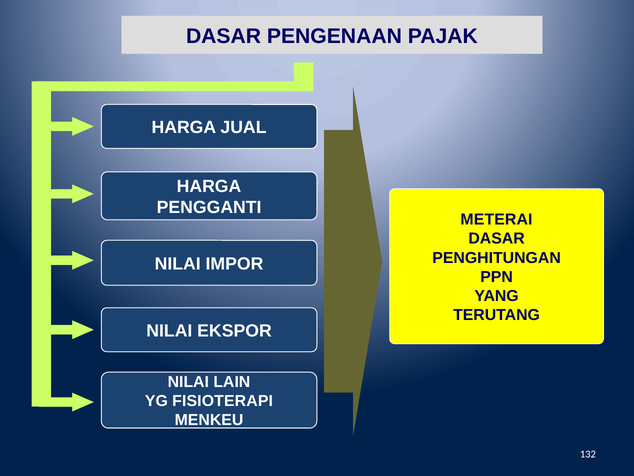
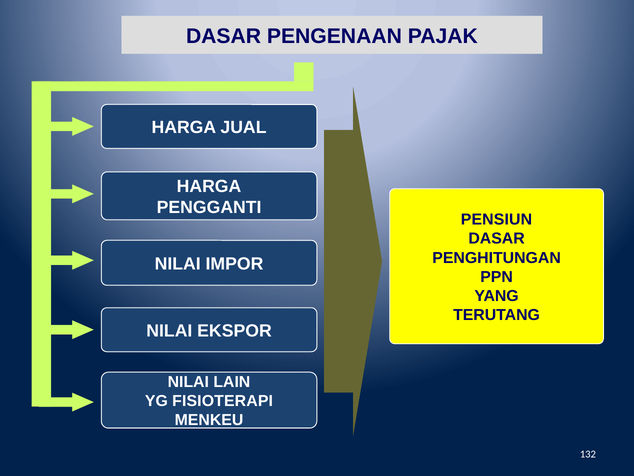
METERAI: METERAI -> PENSIUN (496, 219)
